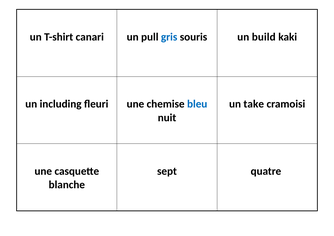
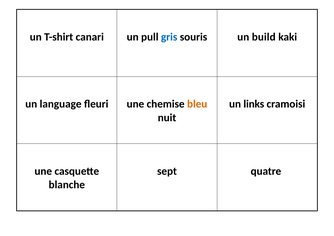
including: including -> language (61, 104)
bleu colour: blue -> orange (197, 104)
take: take -> links (254, 104)
